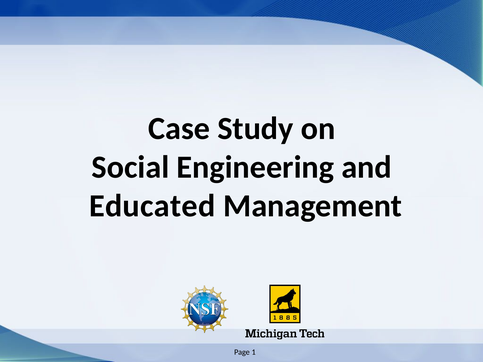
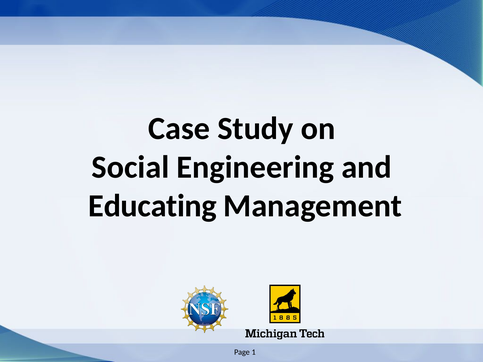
Educated: Educated -> Educating (153, 206)
